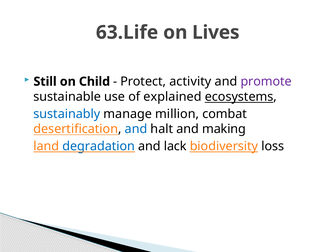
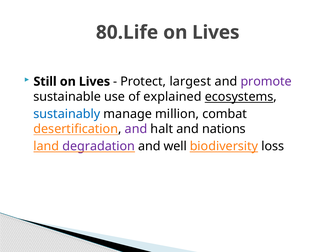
63.Life: 63.Life -> 80.Life (127, 32)
Child: Child -> Lives (94, 81)
activity: activity -> largest (190, 81)
and colour: blue -> purple (136, 129)
making: making -> nations (224, 129)
degradation colour: blue -> purple (99, 146)
lack: lack -> well (175, 146)
